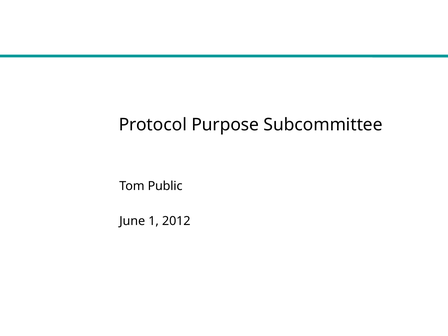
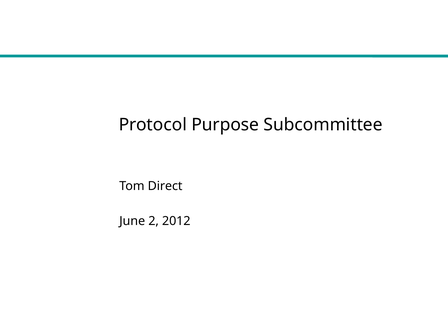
Public: Public -> Direct (165, 186)
1: 1 -> 2 (154, 221)
